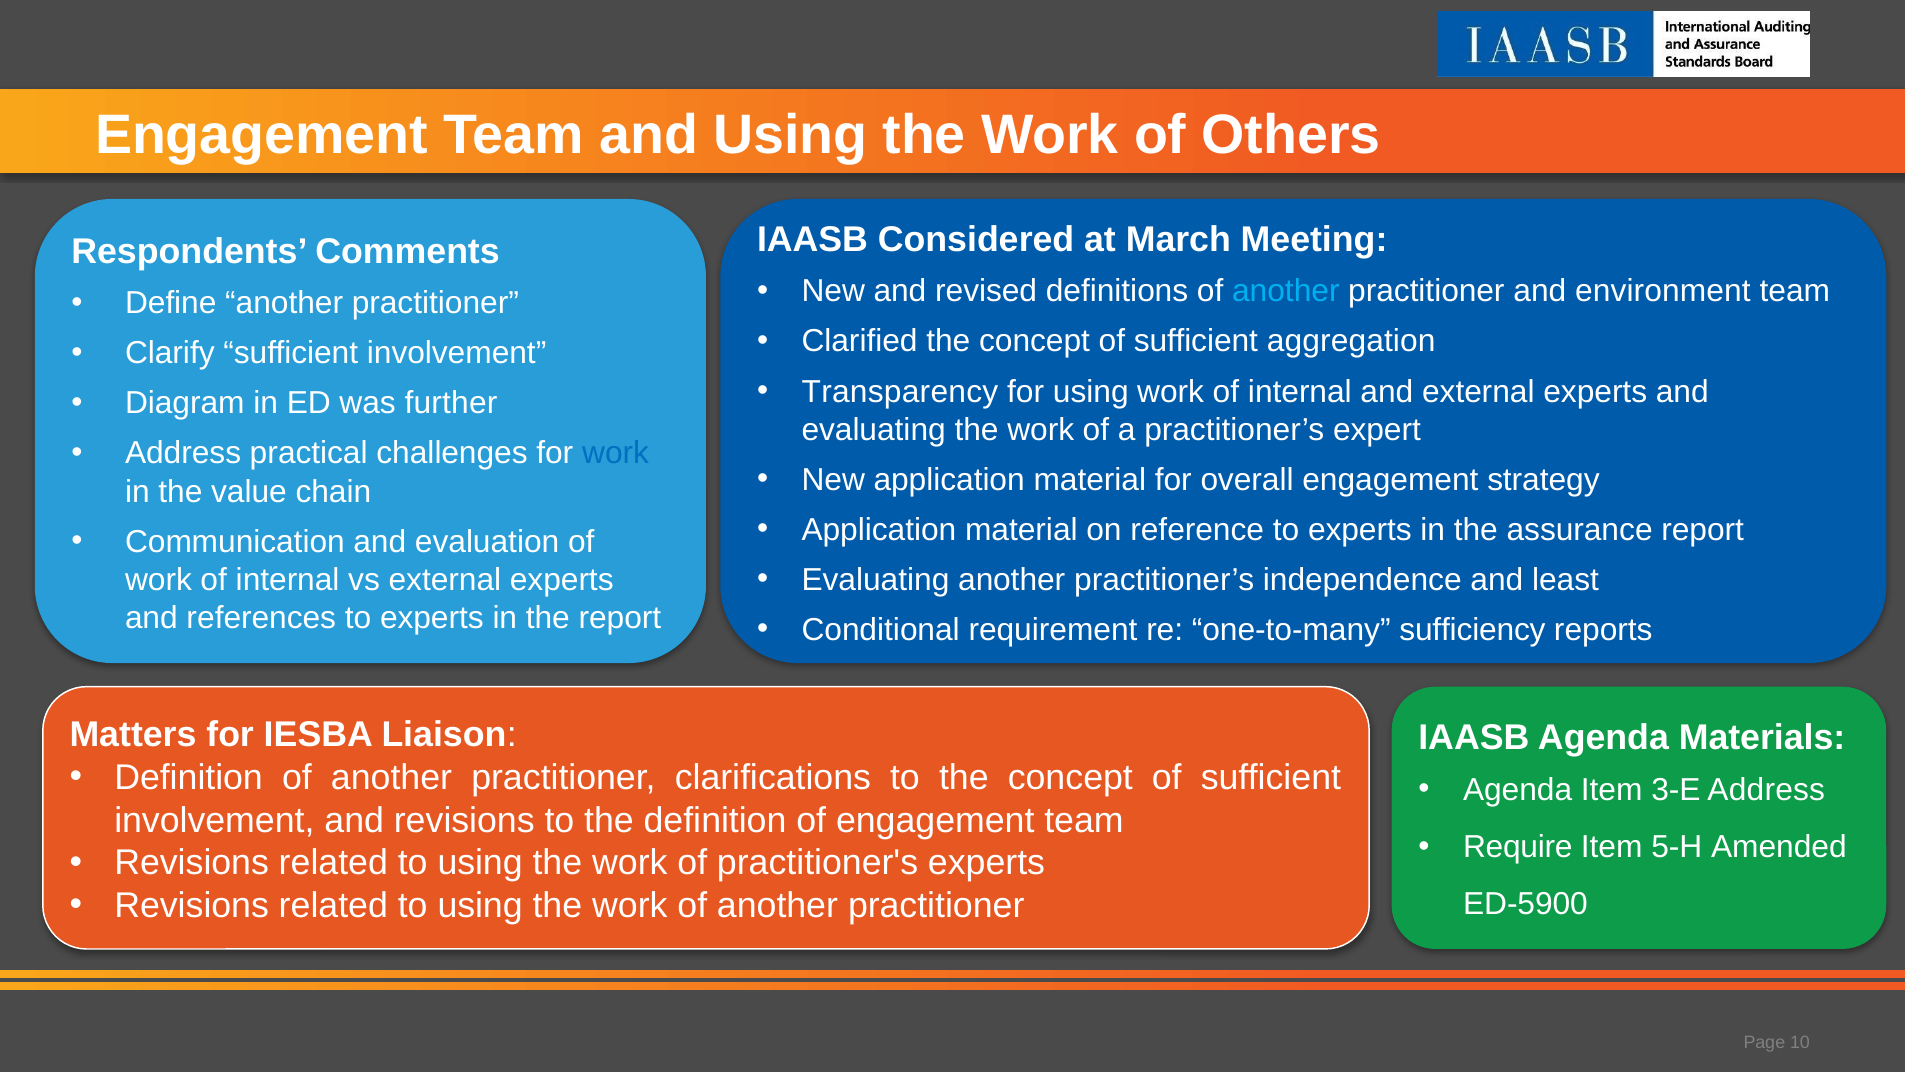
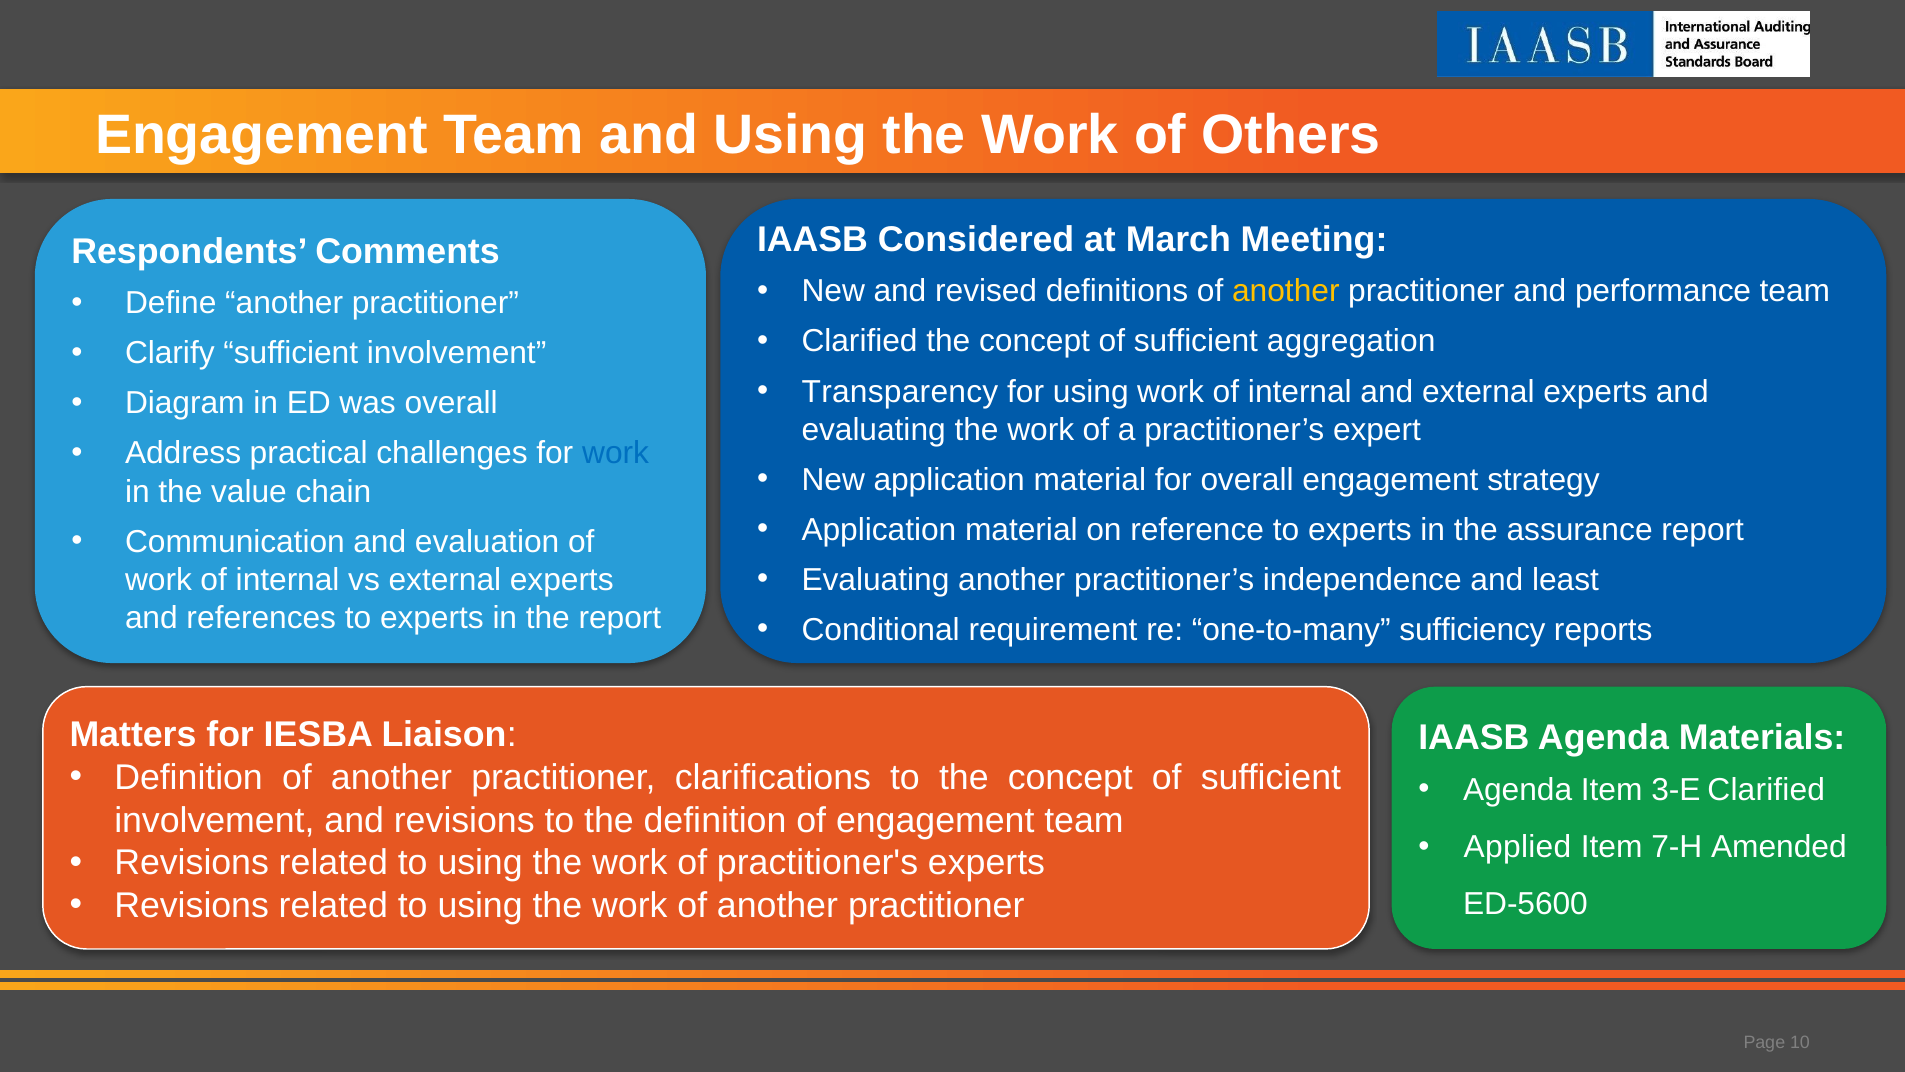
another colour: light blue -> yellow (1286, 291)
environment: environment -> performance (1663, 291)
was further: further -> overall (451, 403)
3-E Address: Address -> Clarified (1766, 790)
Require: Require -> Applied (1517, 847)
5-H: 5-H -> 7-H (1677, 847)
ED-5900: ED-5900 -> ED-5600 (1525, 904)
